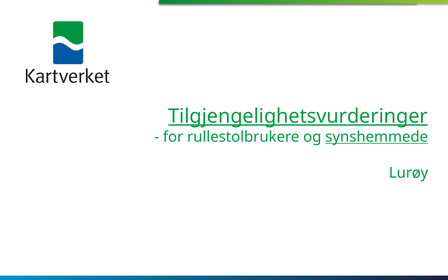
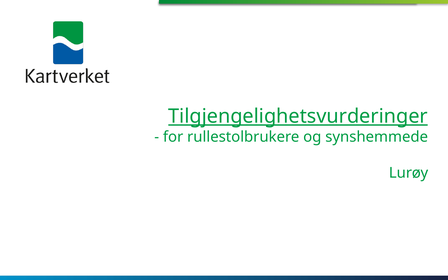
synshemmede underline: present -> none (377, 137)
